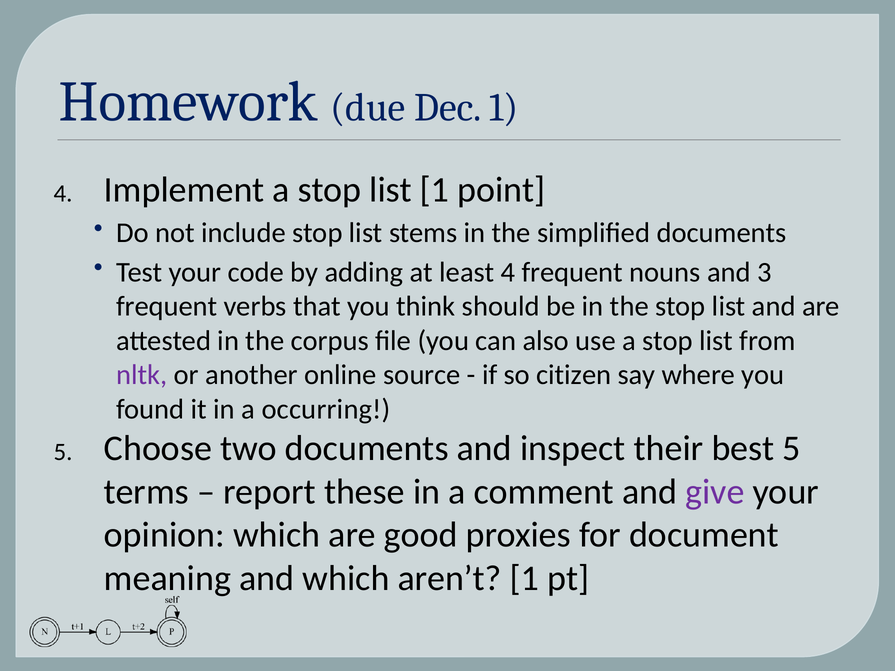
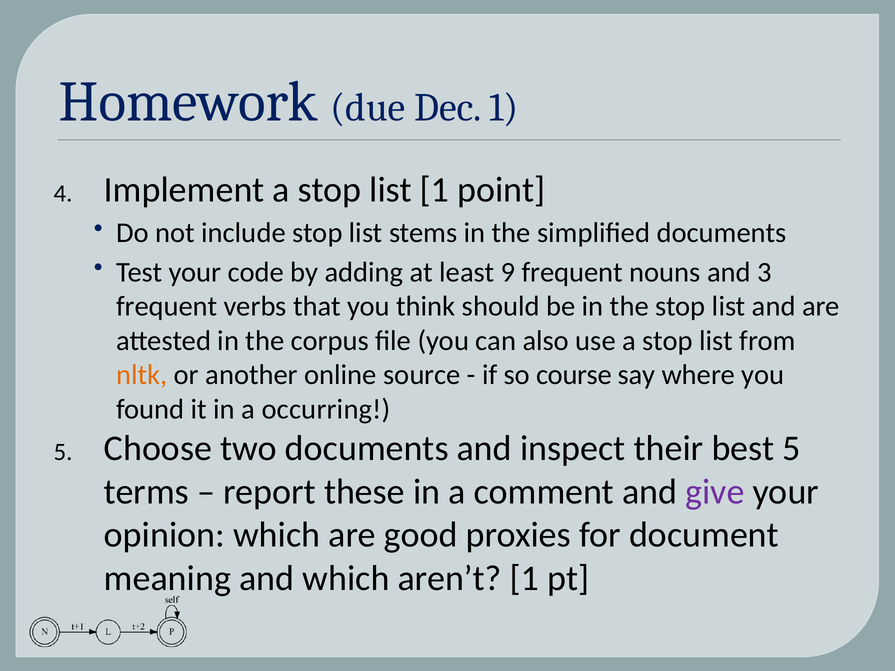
least 4: 4 -> 9 (508, 272)
nltk colour: purple -> orange (142, 375)
citizen: citizen -> course (574, 375)
